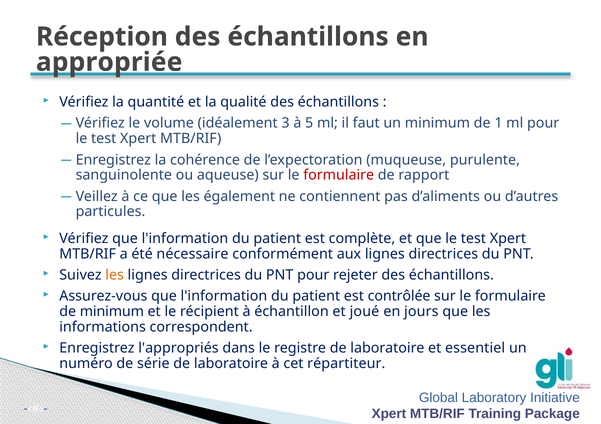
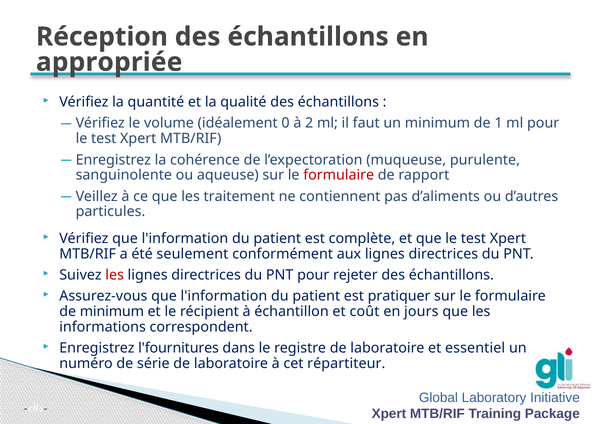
3: 3 -> 0 (286, 123)
5: 5 -> 2 (309, 123)
également: également -> traitement (239, 196)
nécessaire: nécessaire -> seulement (192, 254)
les colour: orange -> red (115, 275)
contrôlée: contrôlée -> pratiquer (399, 296)
joué: joué -> coût (364, 312)
l'appropriés: l'appropriés -> l'fournitures (179, 348)
